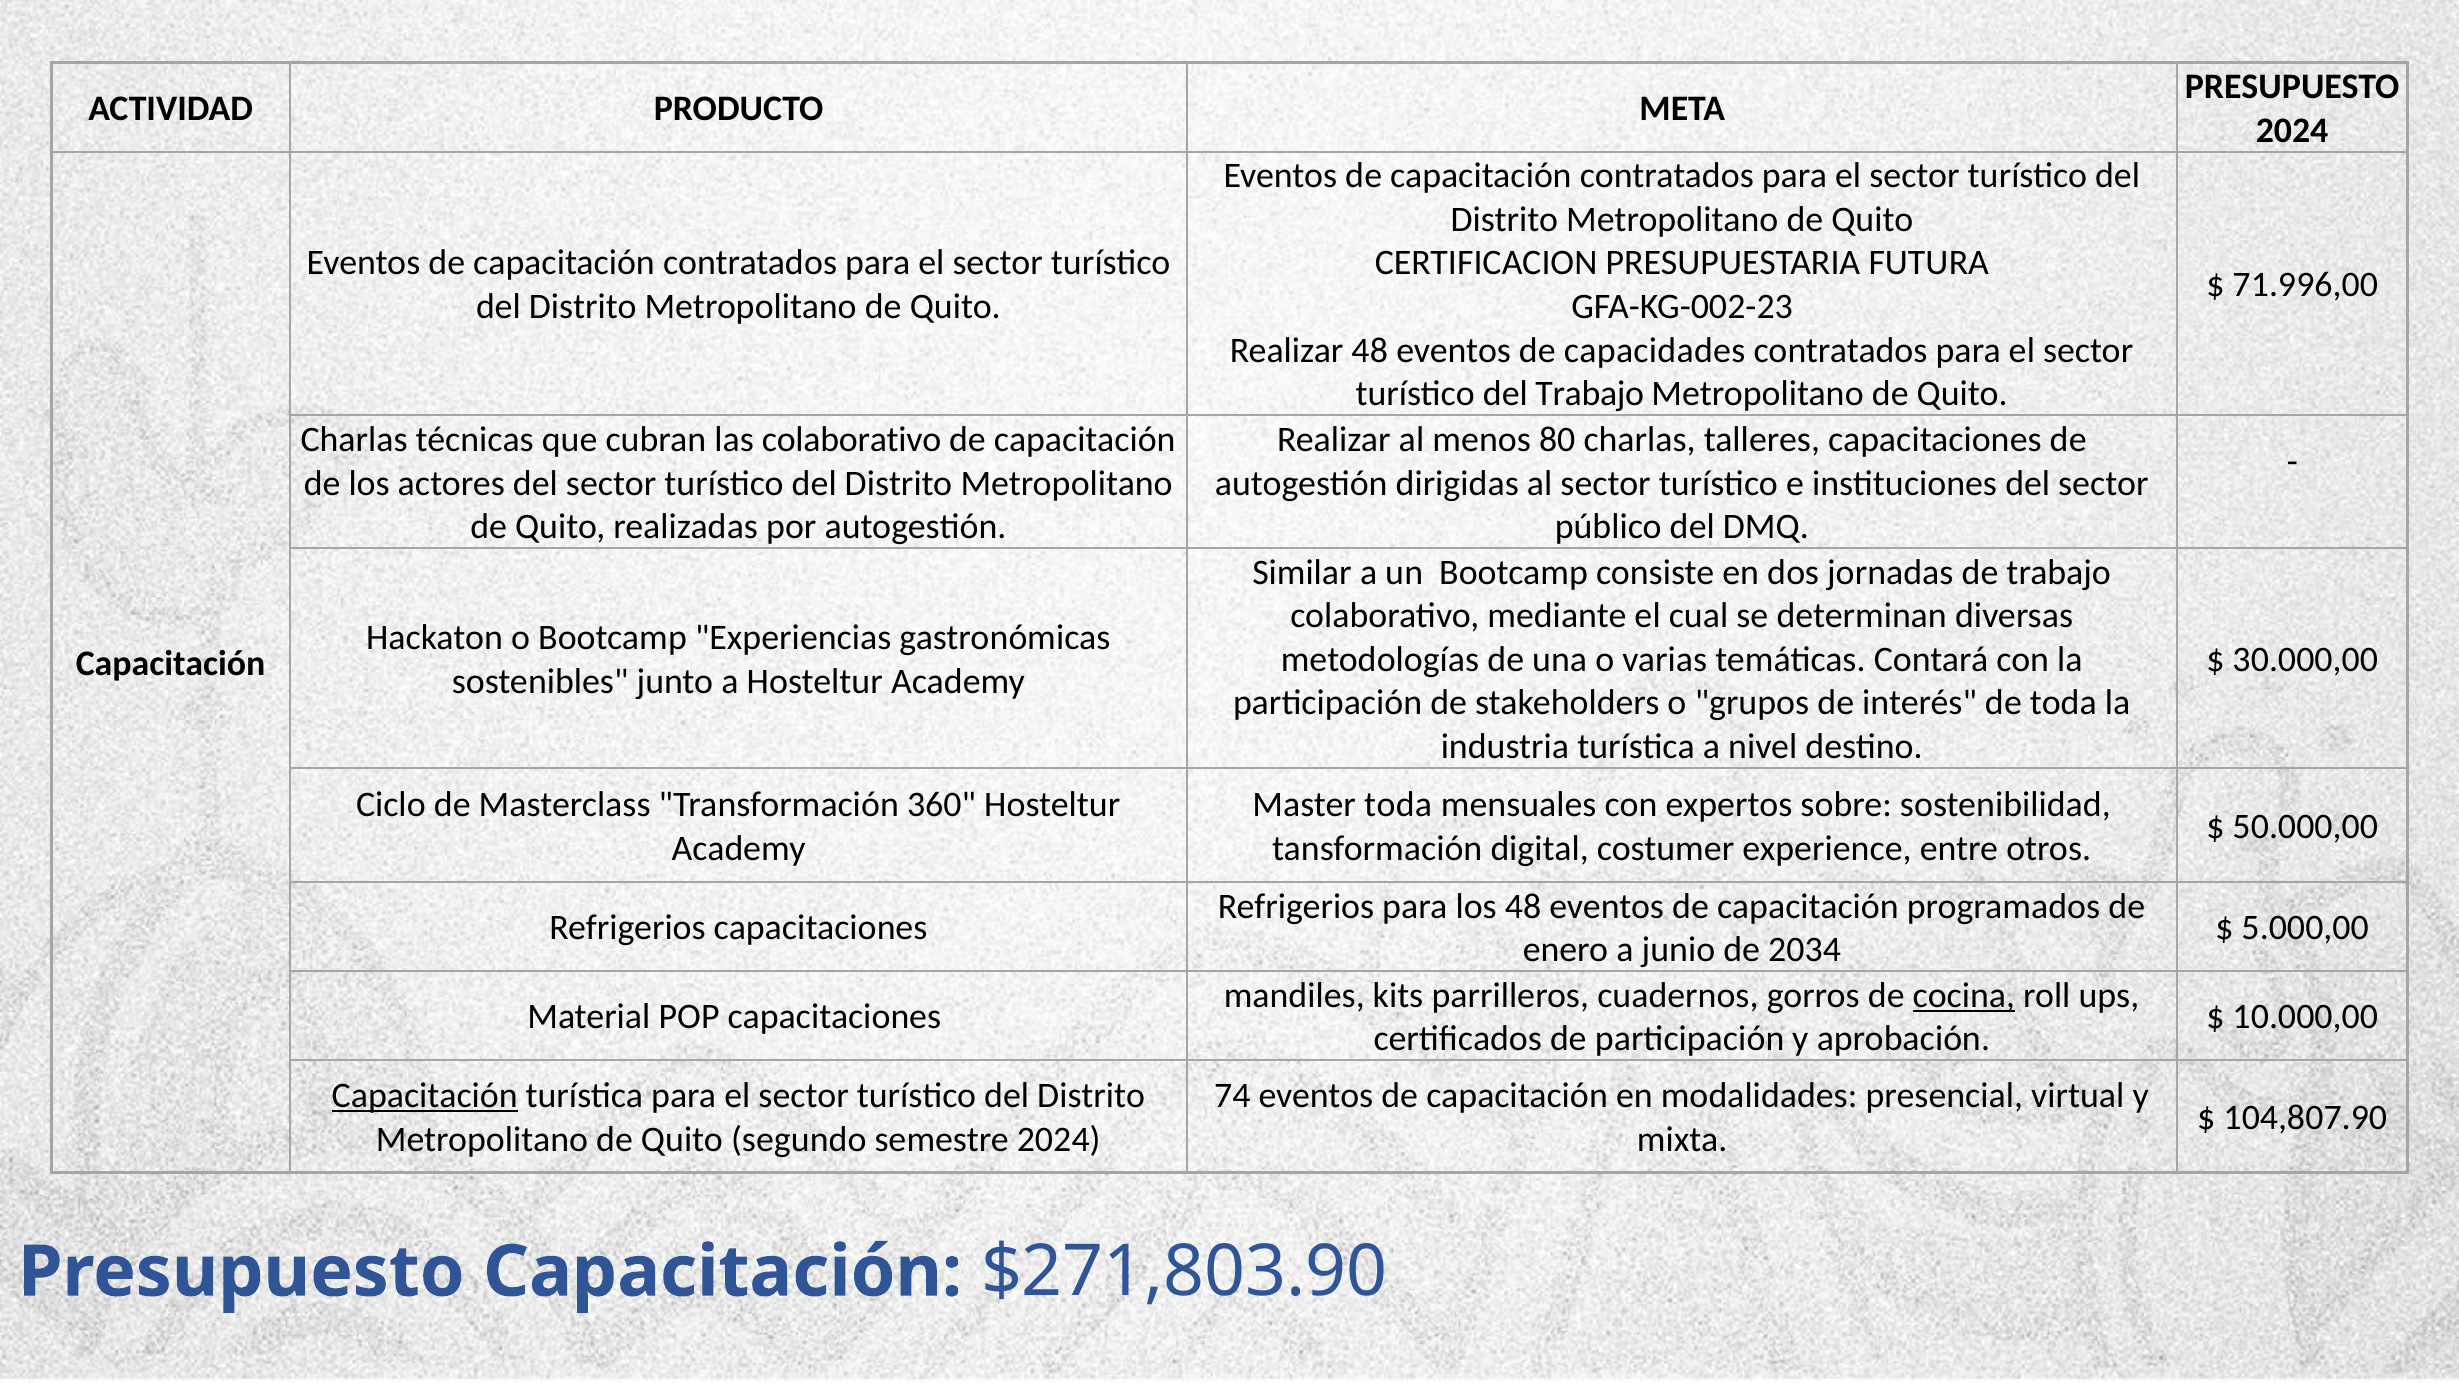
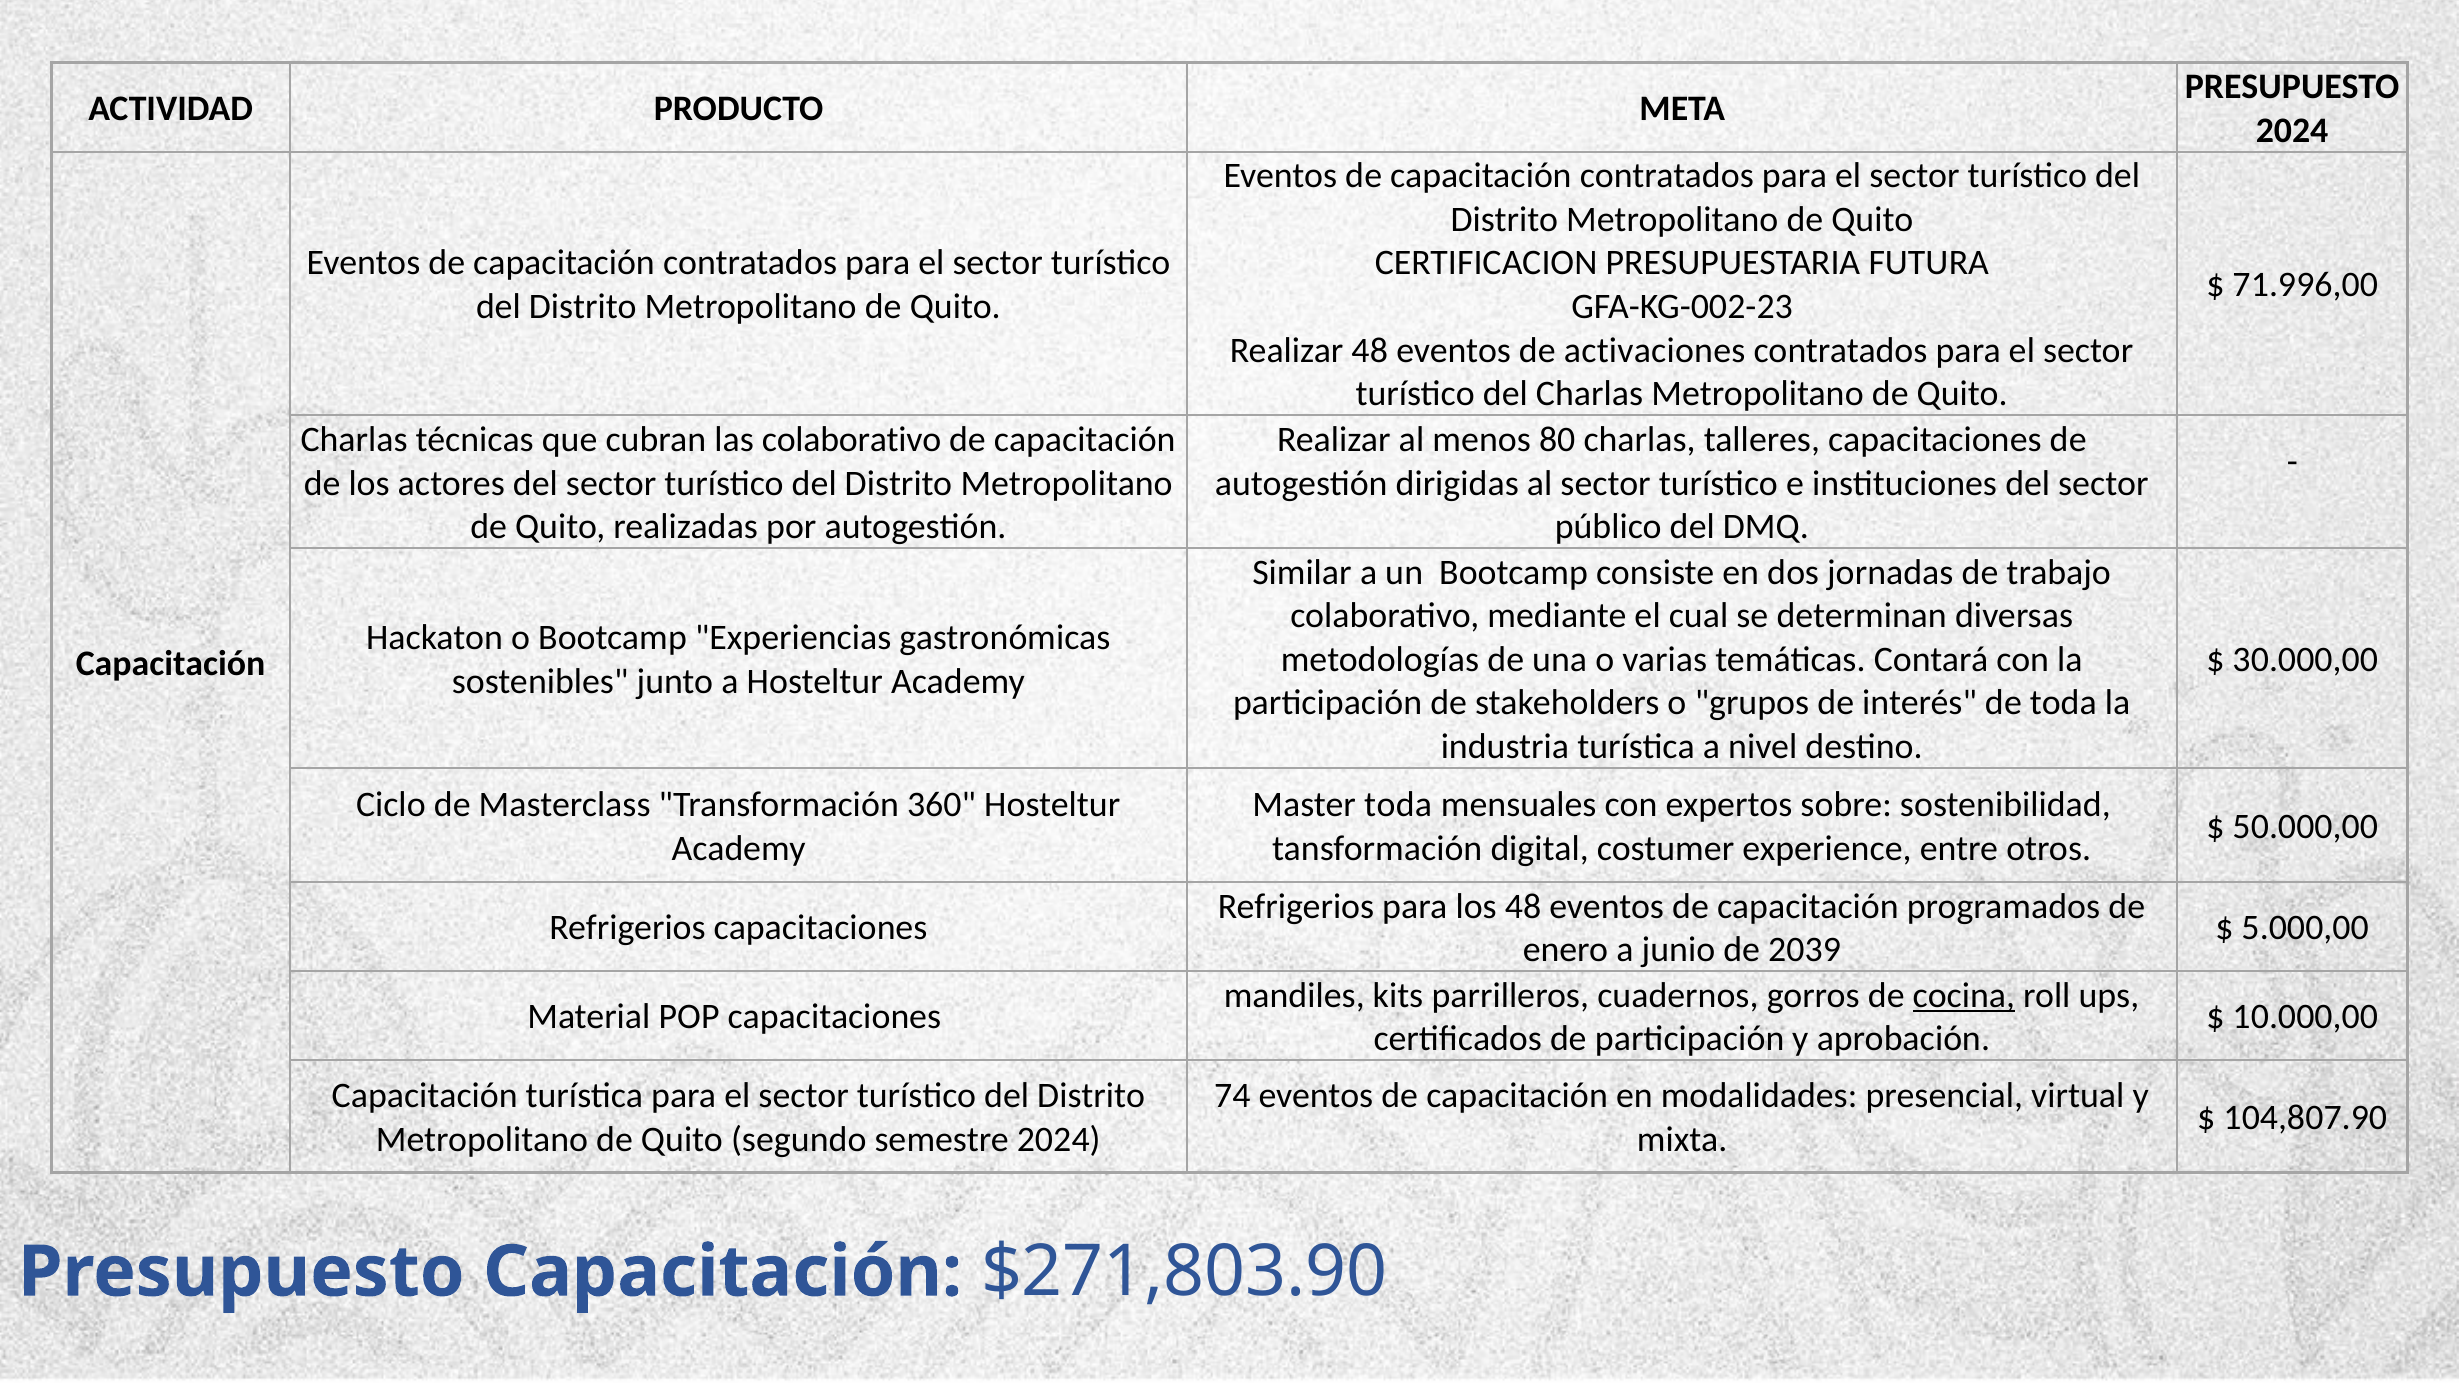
capacidades: capacidades -> activaciones (1655, 350)
del Trabajo: Trabajo -> Charlas (1590, 394)
2034: 2034 -> 2039 (1805, 950)
Capacitación underline: present -> none (425, 1096)
